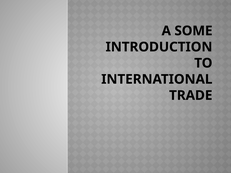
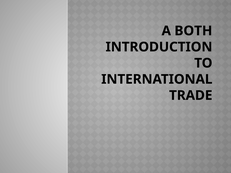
SOME: SOME -> BOTH (193, 31)
